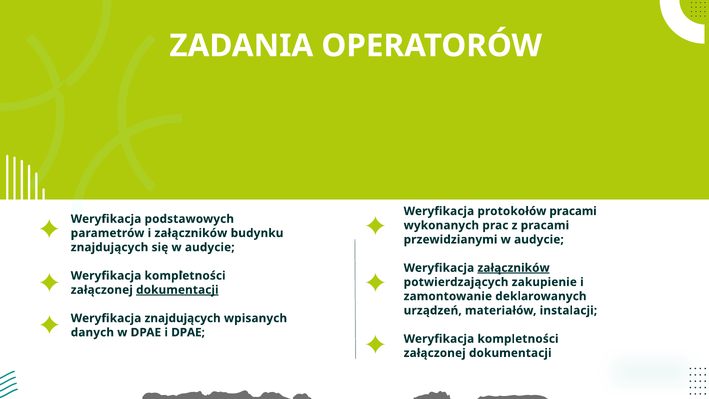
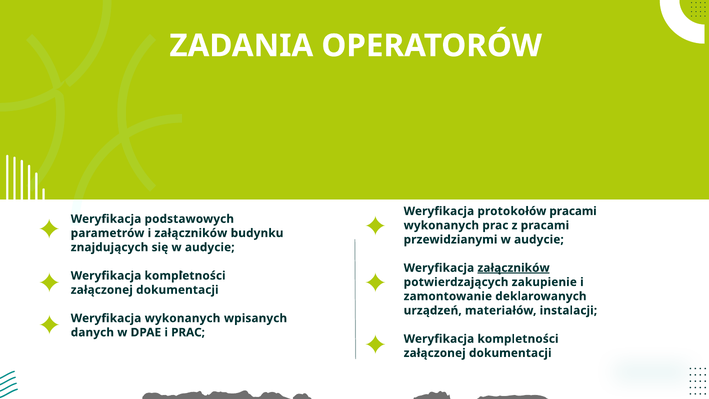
dokumentacji underline: present -> none (177, 290)
Weryfikacja znajdujących: znajdujących -> wykonanych (183, 318)
i DPAE: DPAE -> PRAC (188, 332)
